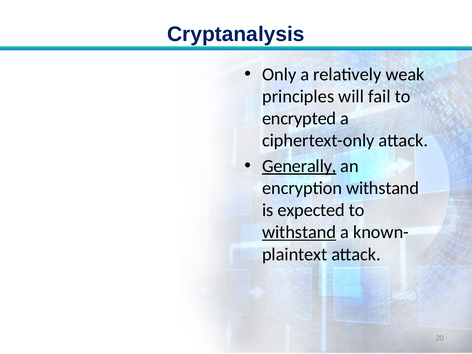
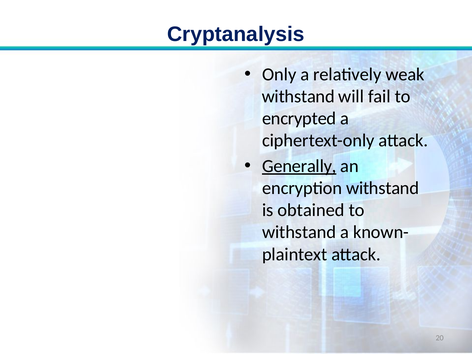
principles: principles -> withstand (298, 96)
expected: expected -> obtained (311, 210)
withstand underline: present -> none (299, 232)
